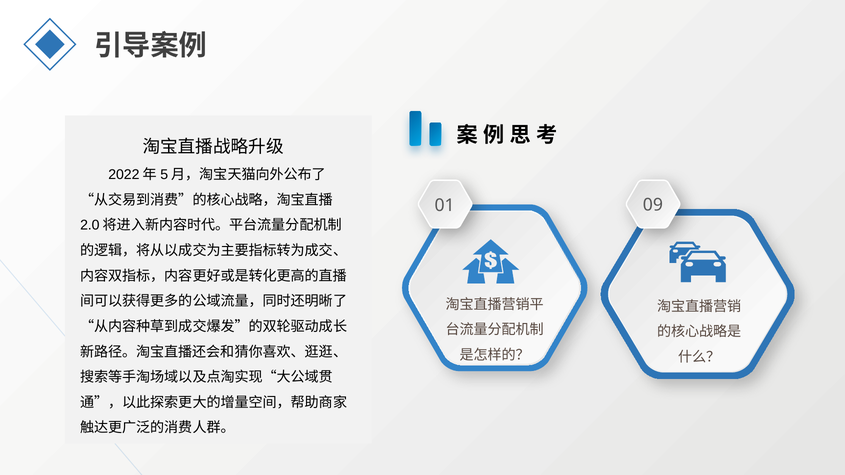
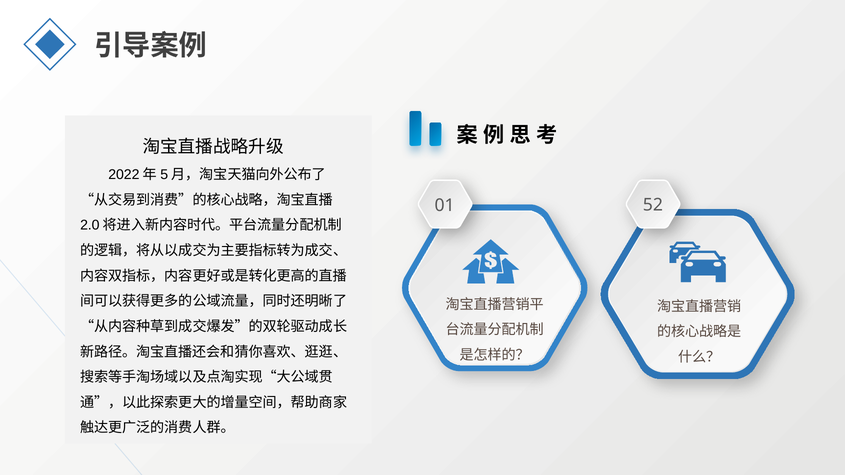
09: 09 -> 52 (653, 205)
